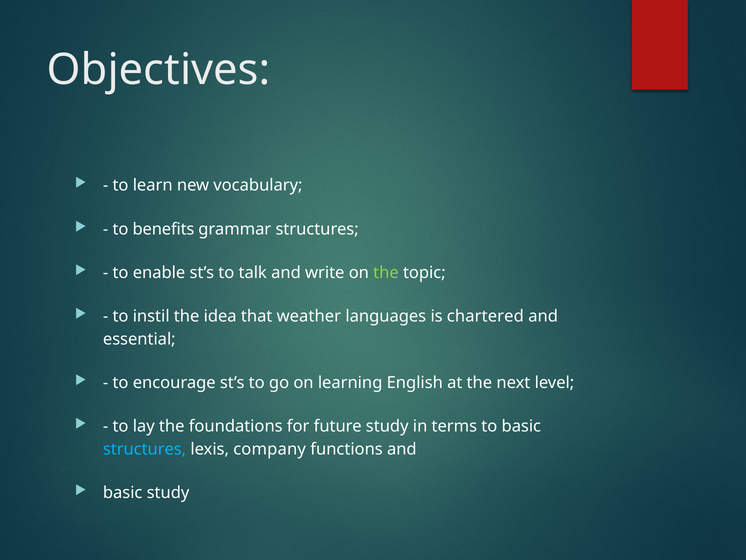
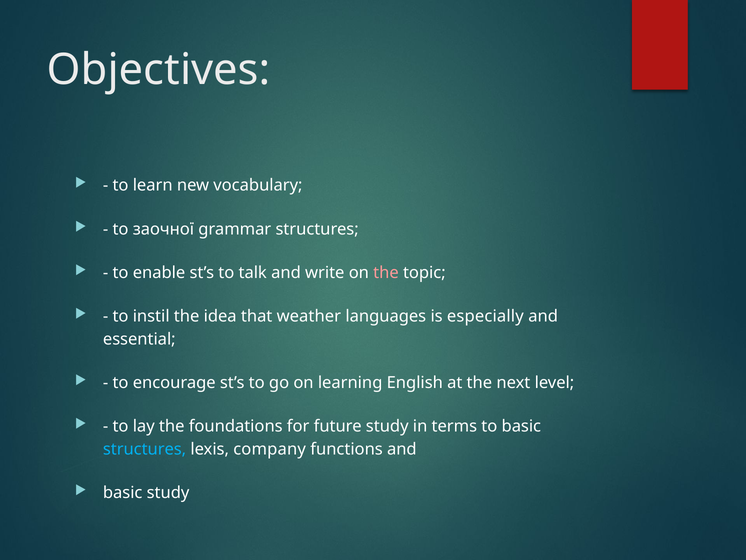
benefits: benefits -> заочної (163, 229)
the colour: light green -> pink (386, 272)
chartered: chartered -> especially (485, 316)
